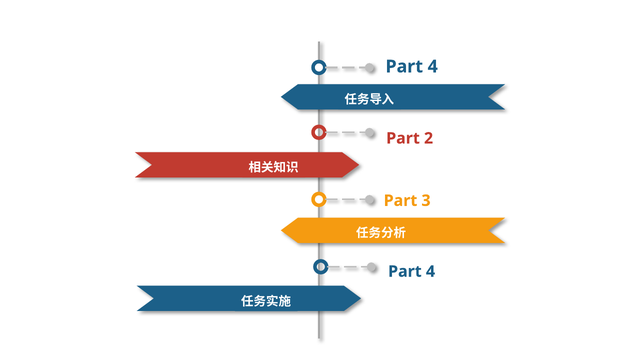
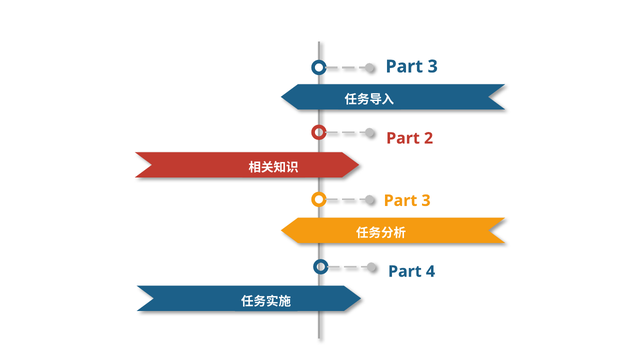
4: 4 -> 3 (433, 67)
